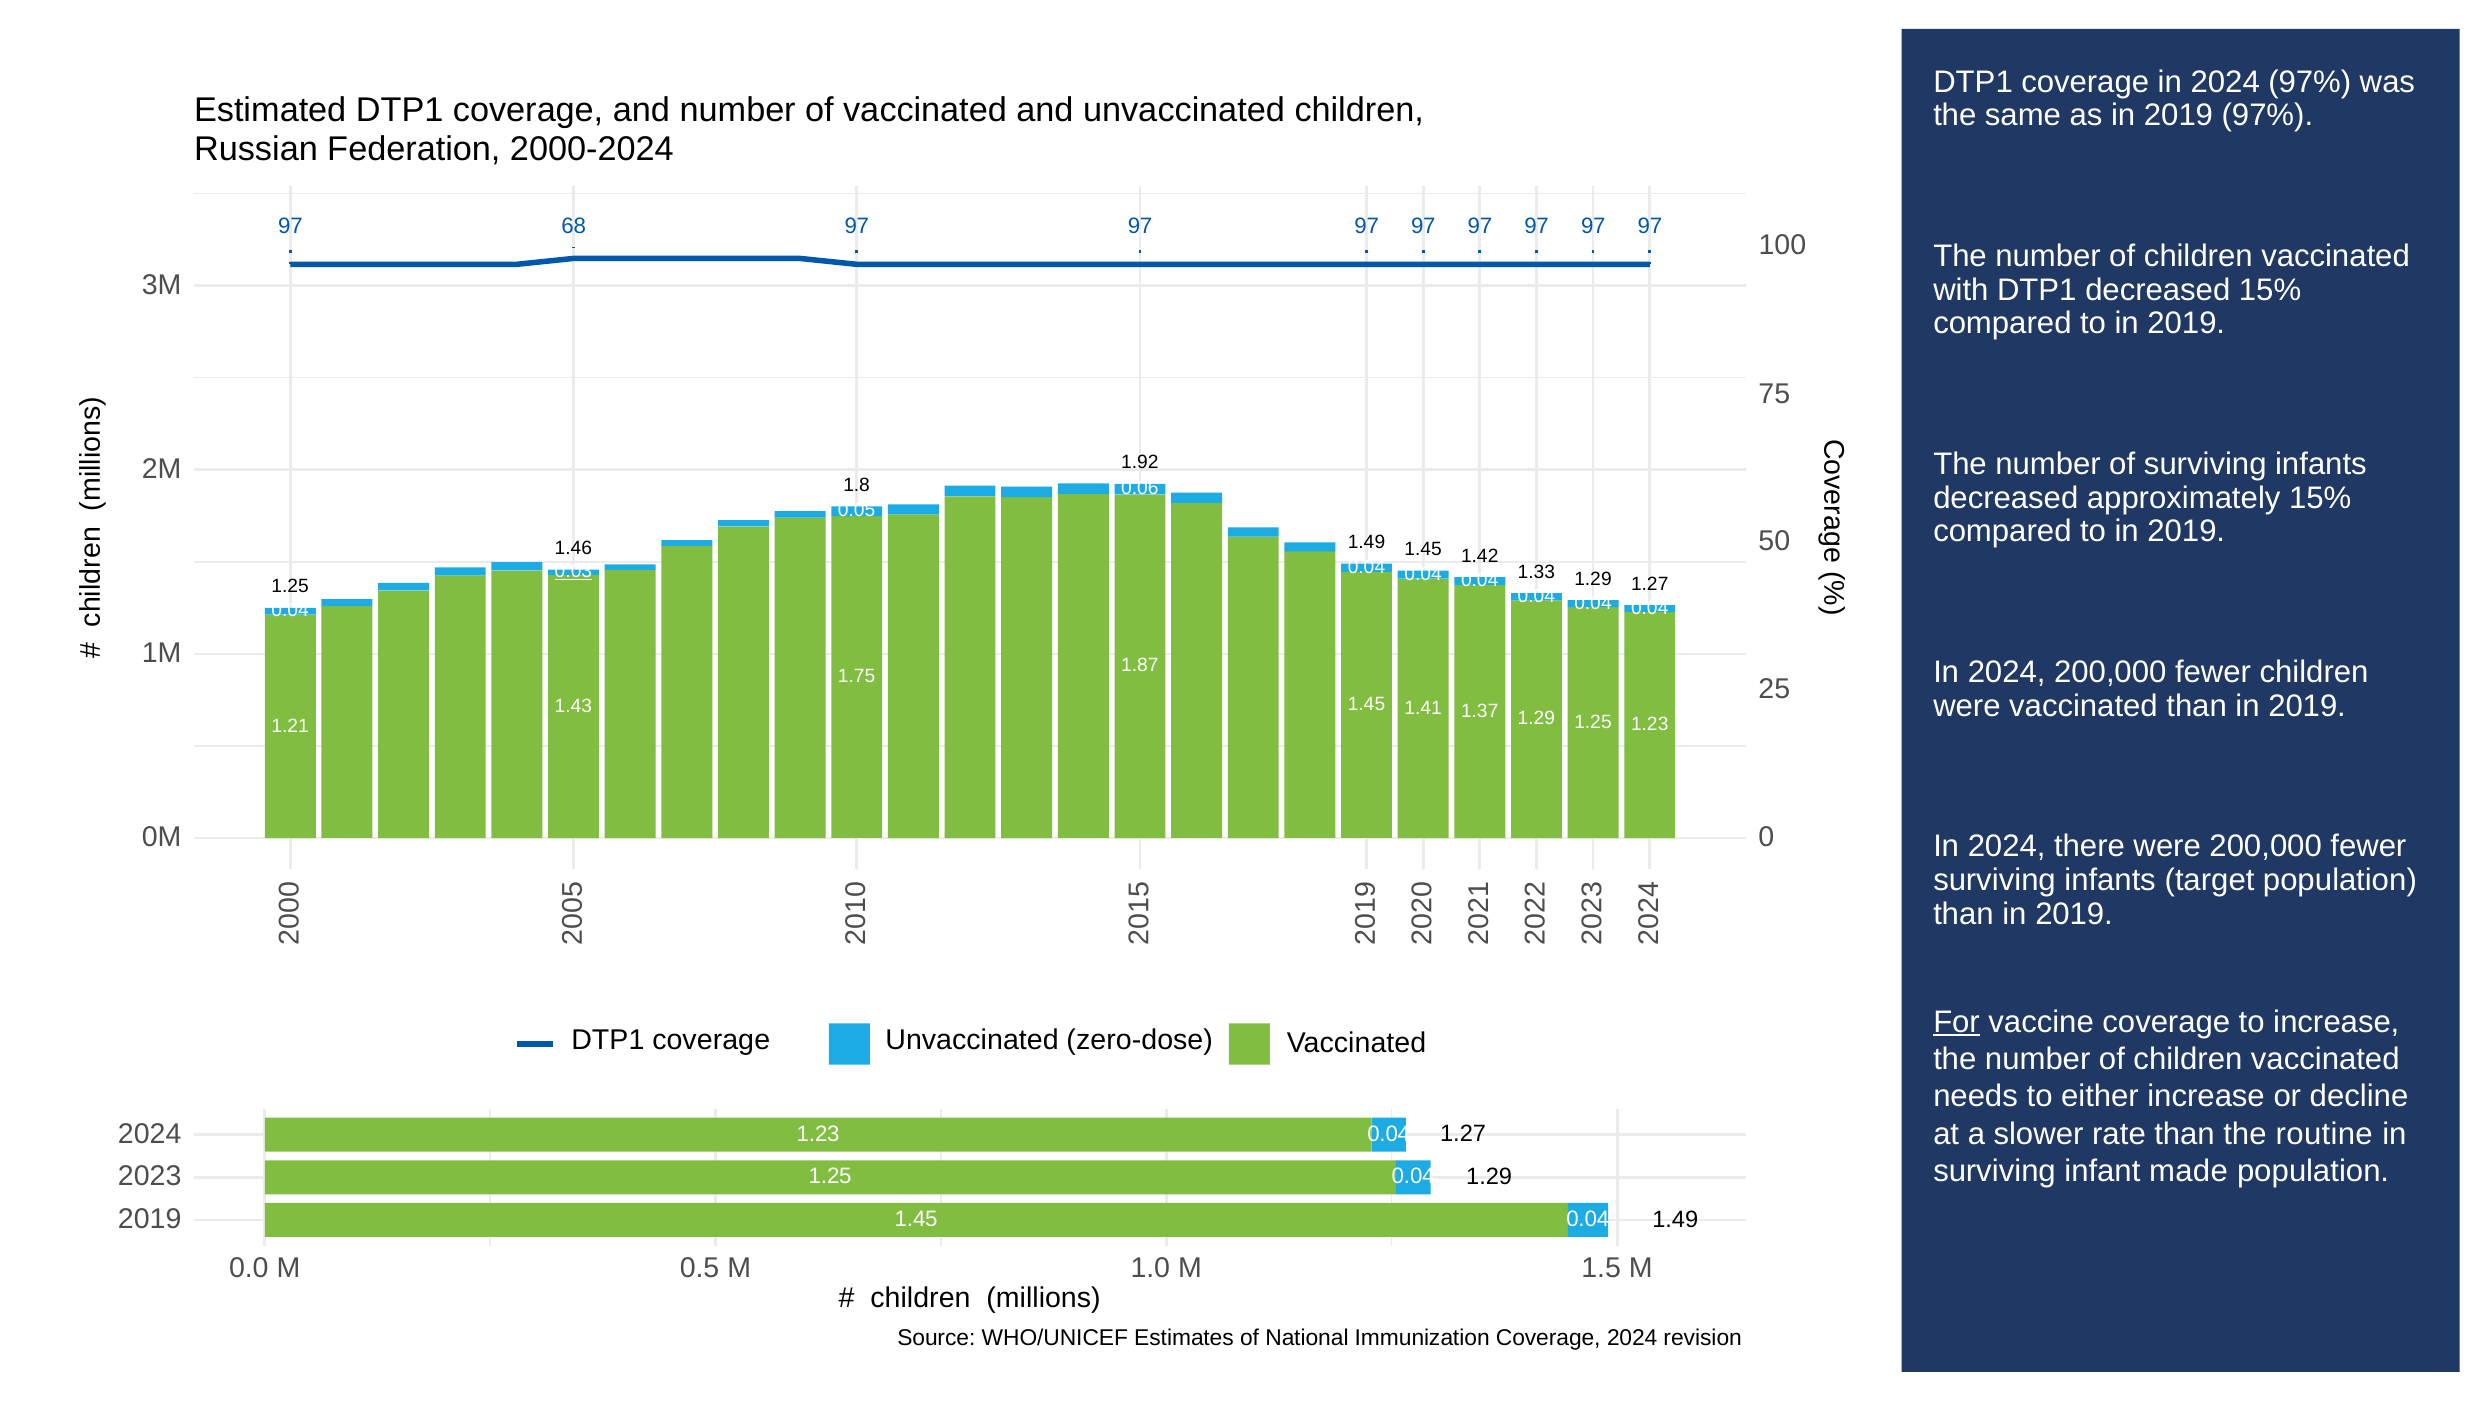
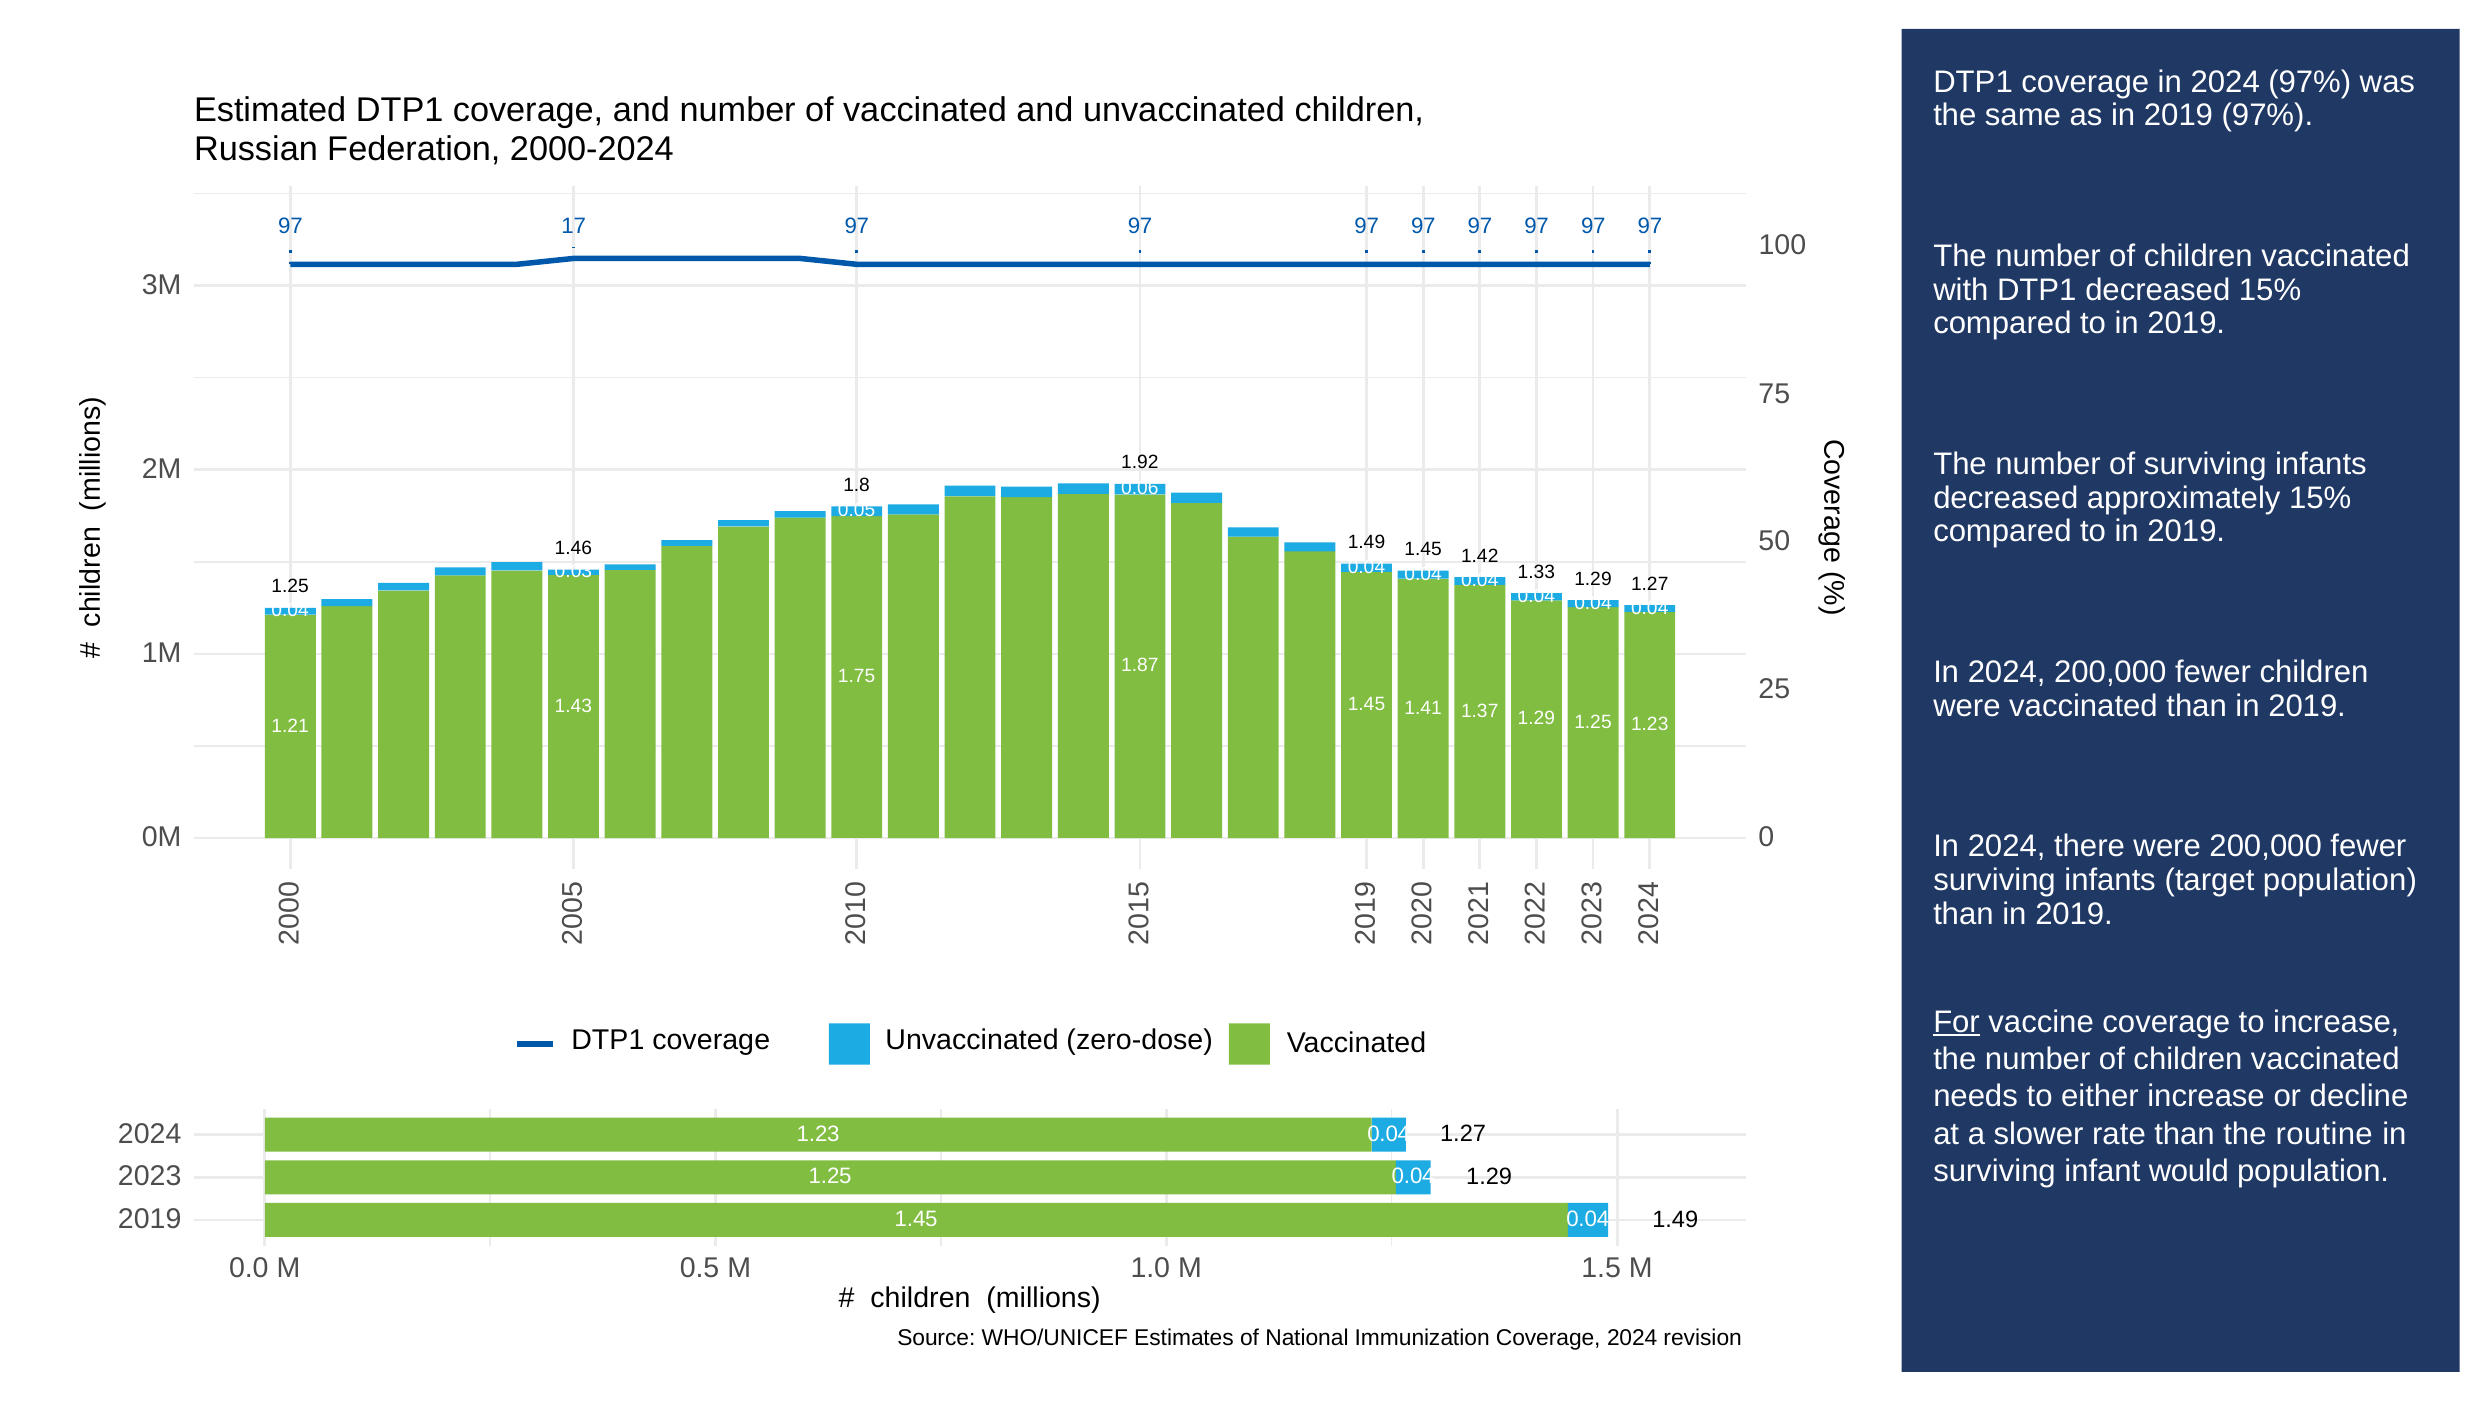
68: 68 -> 17 (574, 226)
0.03 underline: present -> none (573, 572)
made: made -> would (2189, 1172)
